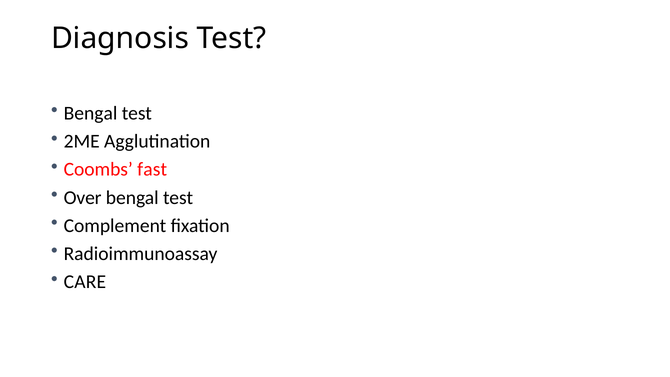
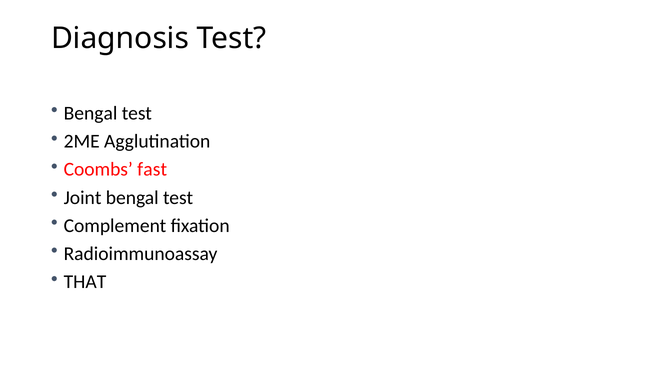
Over: Over -> Joint (83, 198)
CARE: CARE -> THAT (85, 282)
